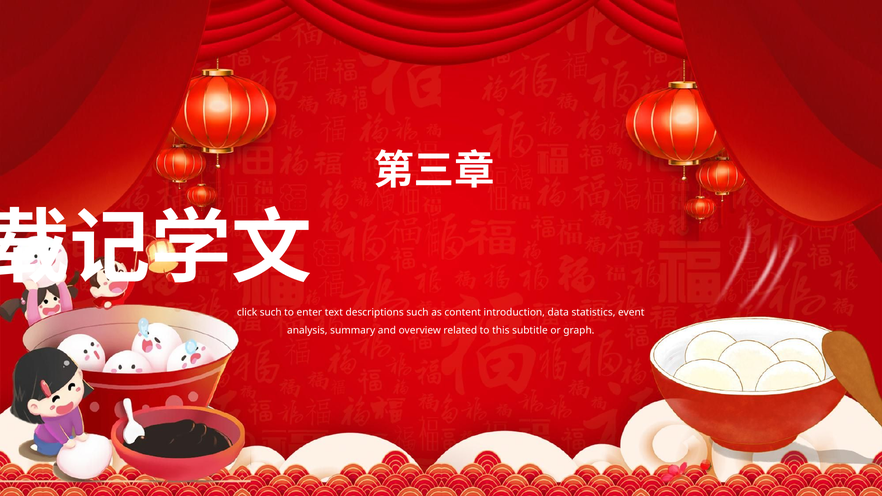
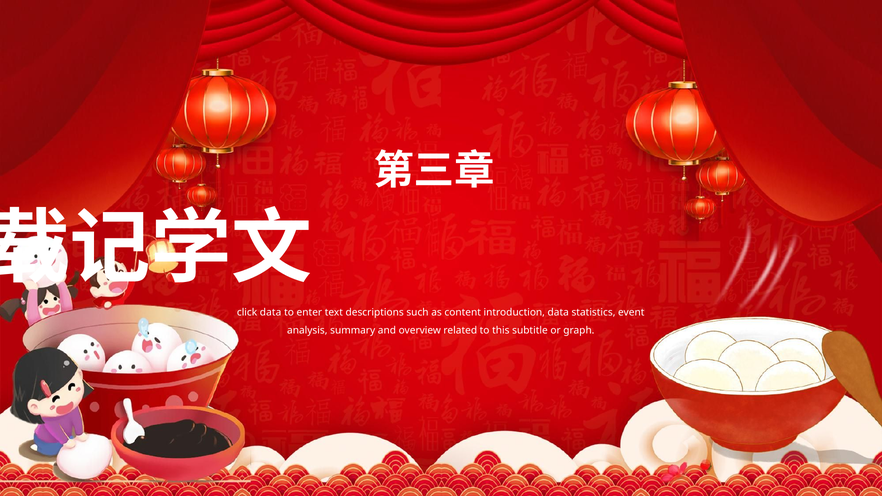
click such: such -> data (271, 312)
